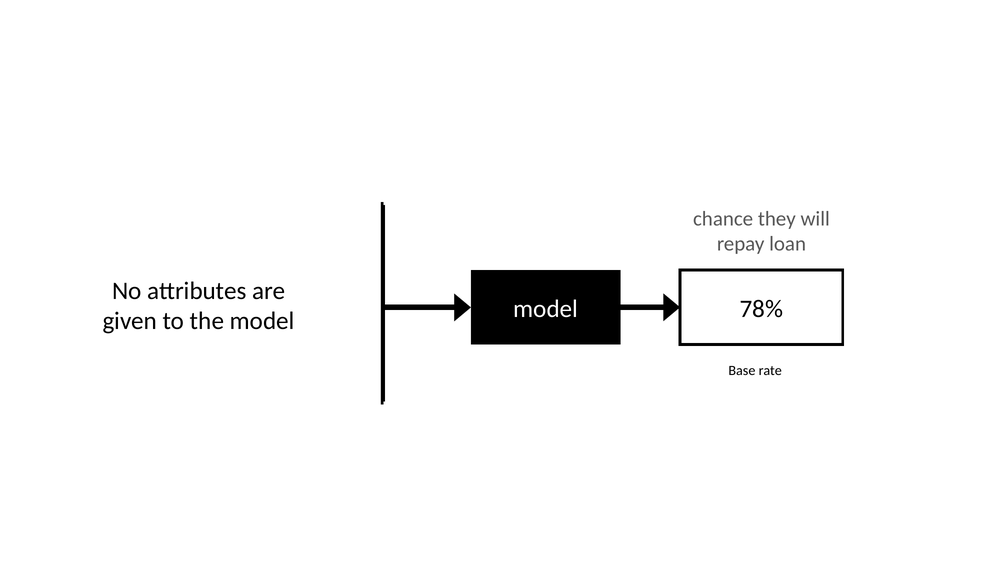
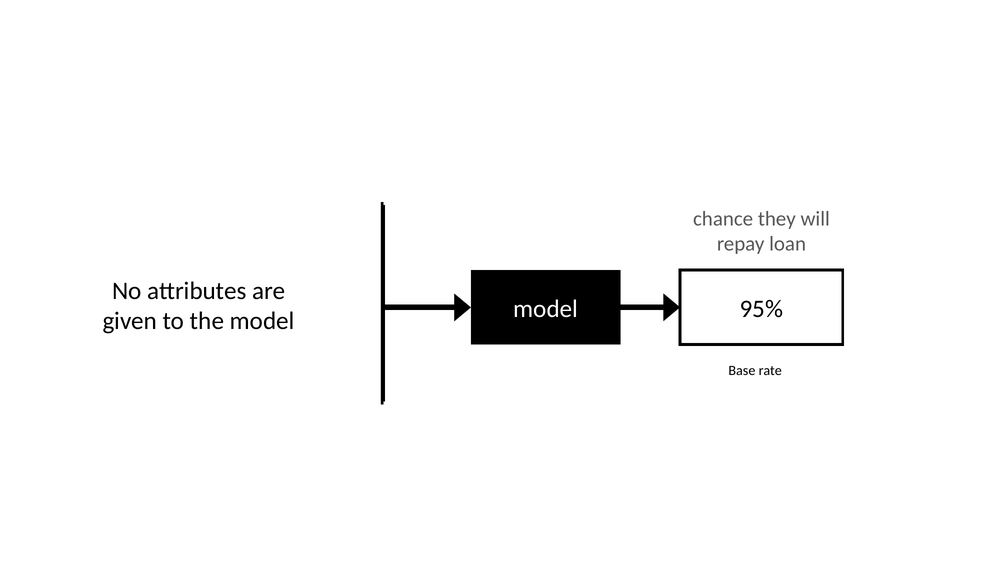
78%: 78% -> 95% (761, 309)
